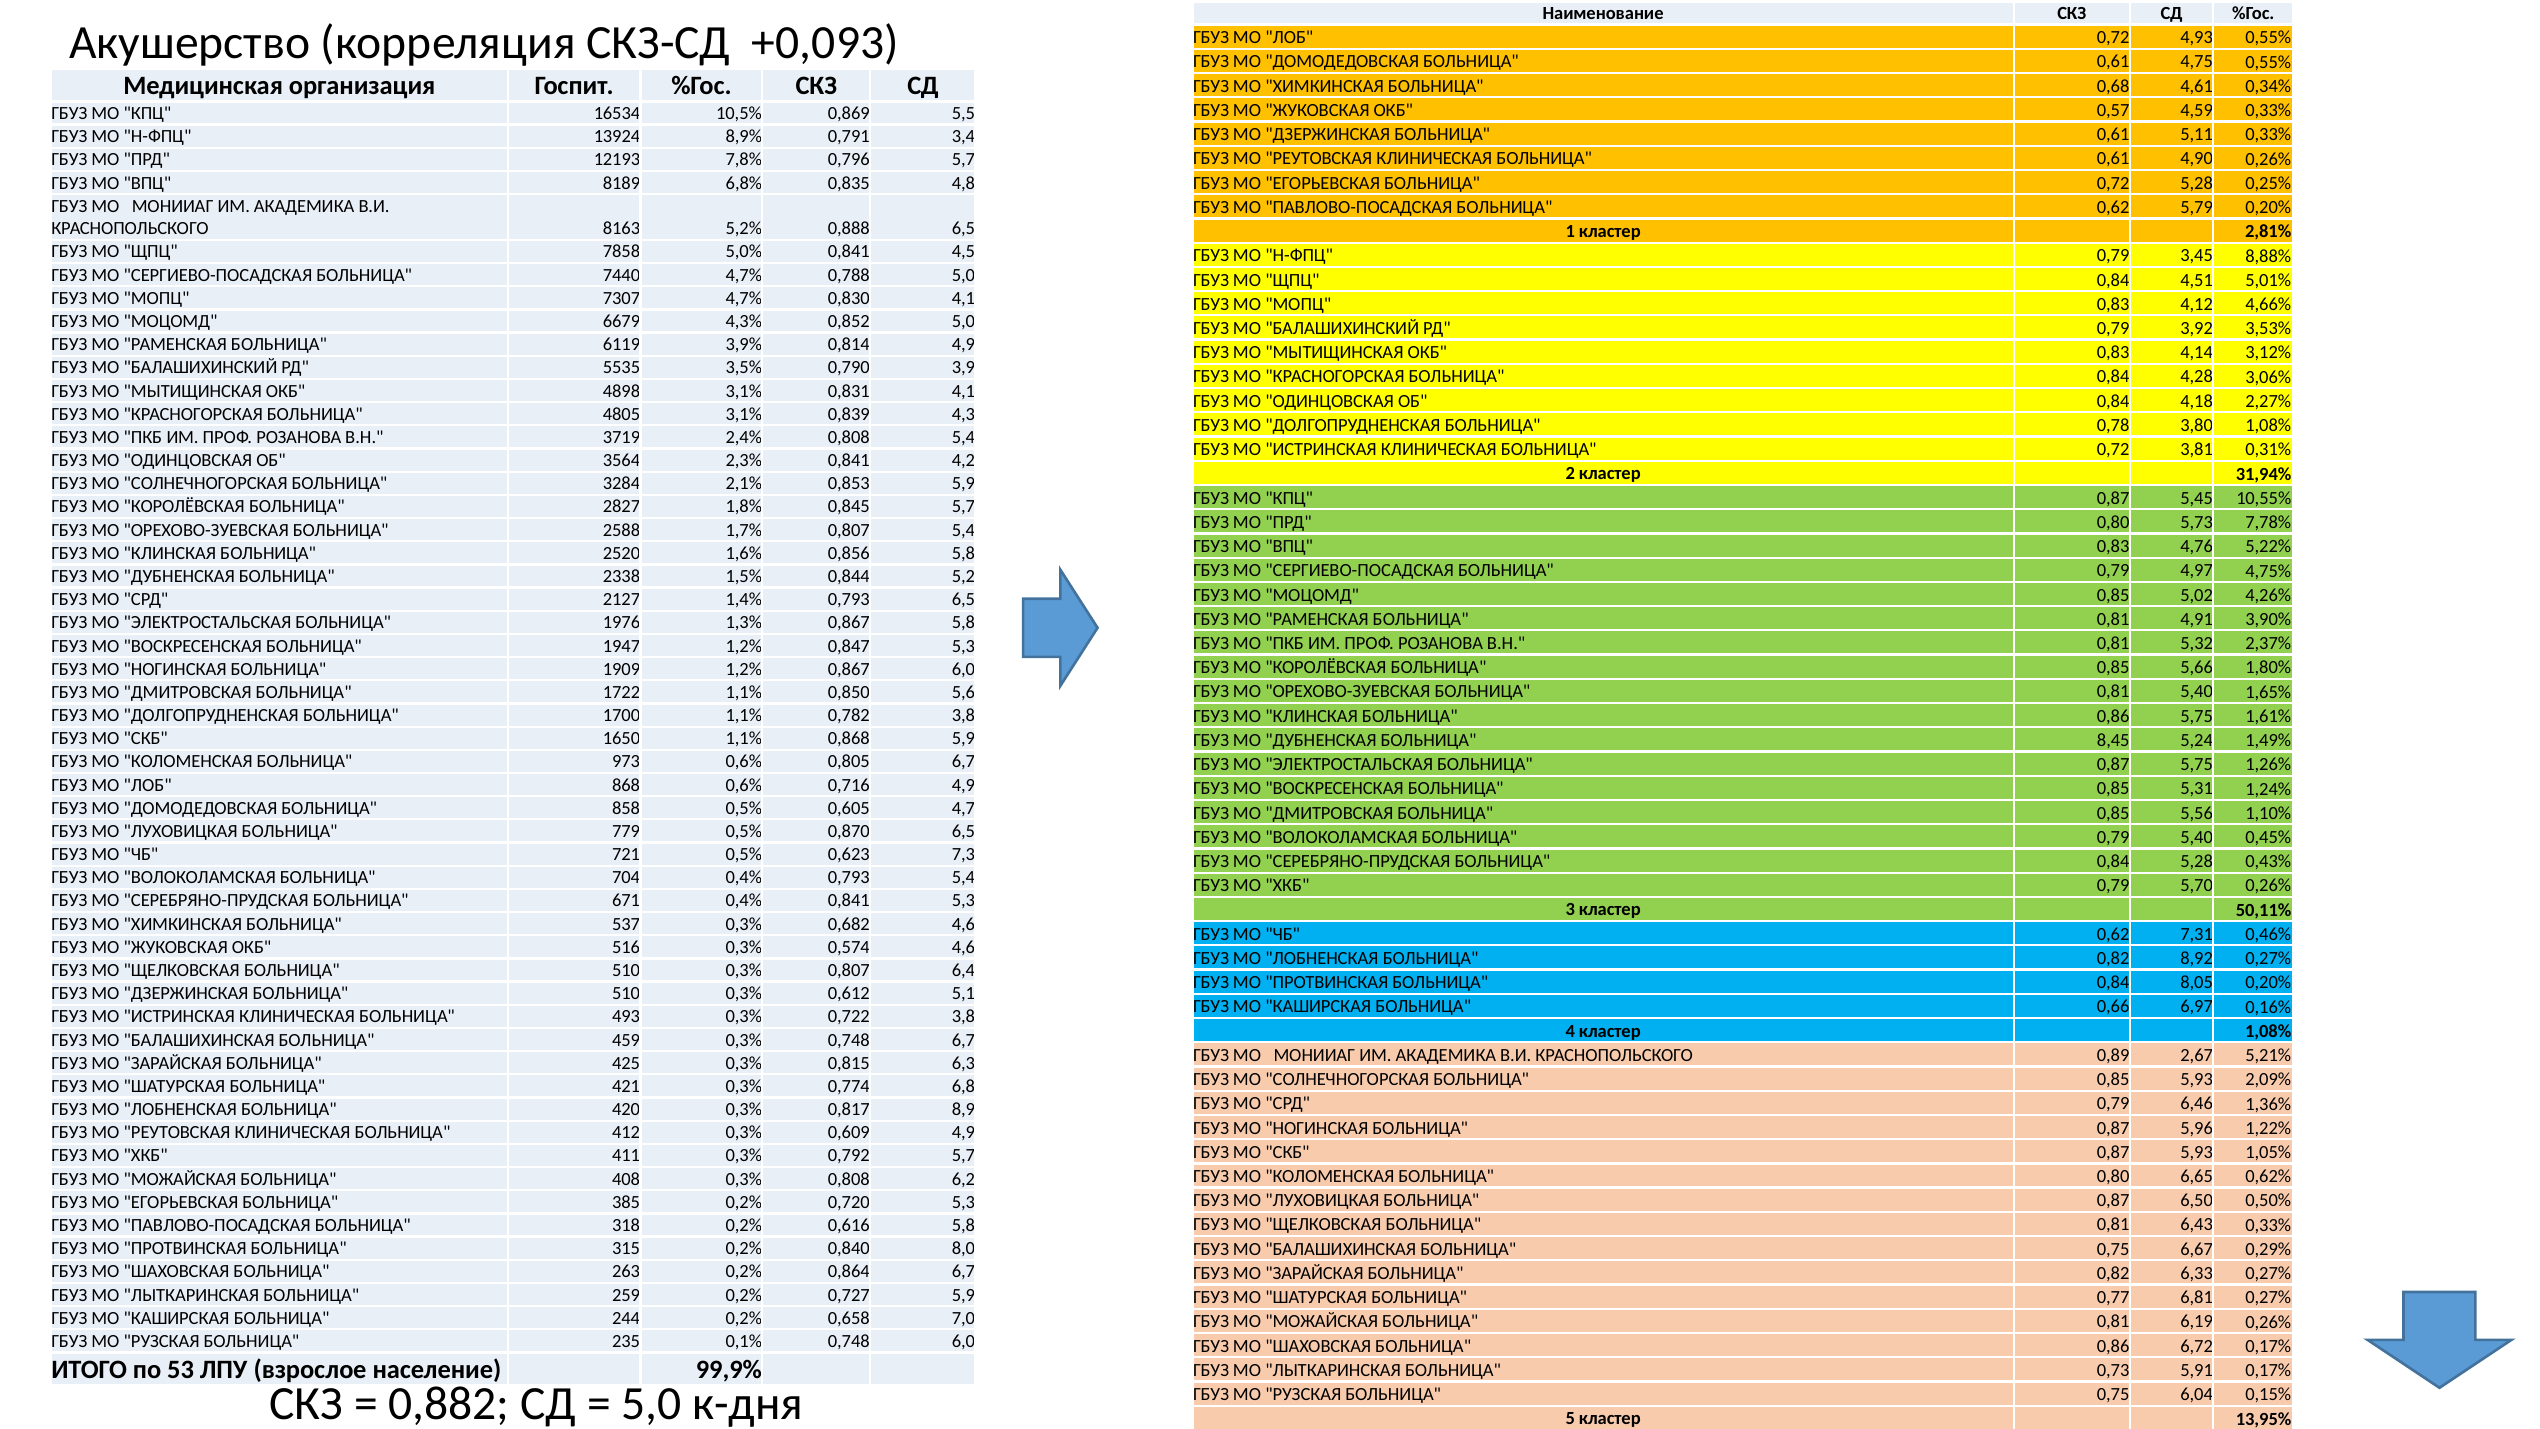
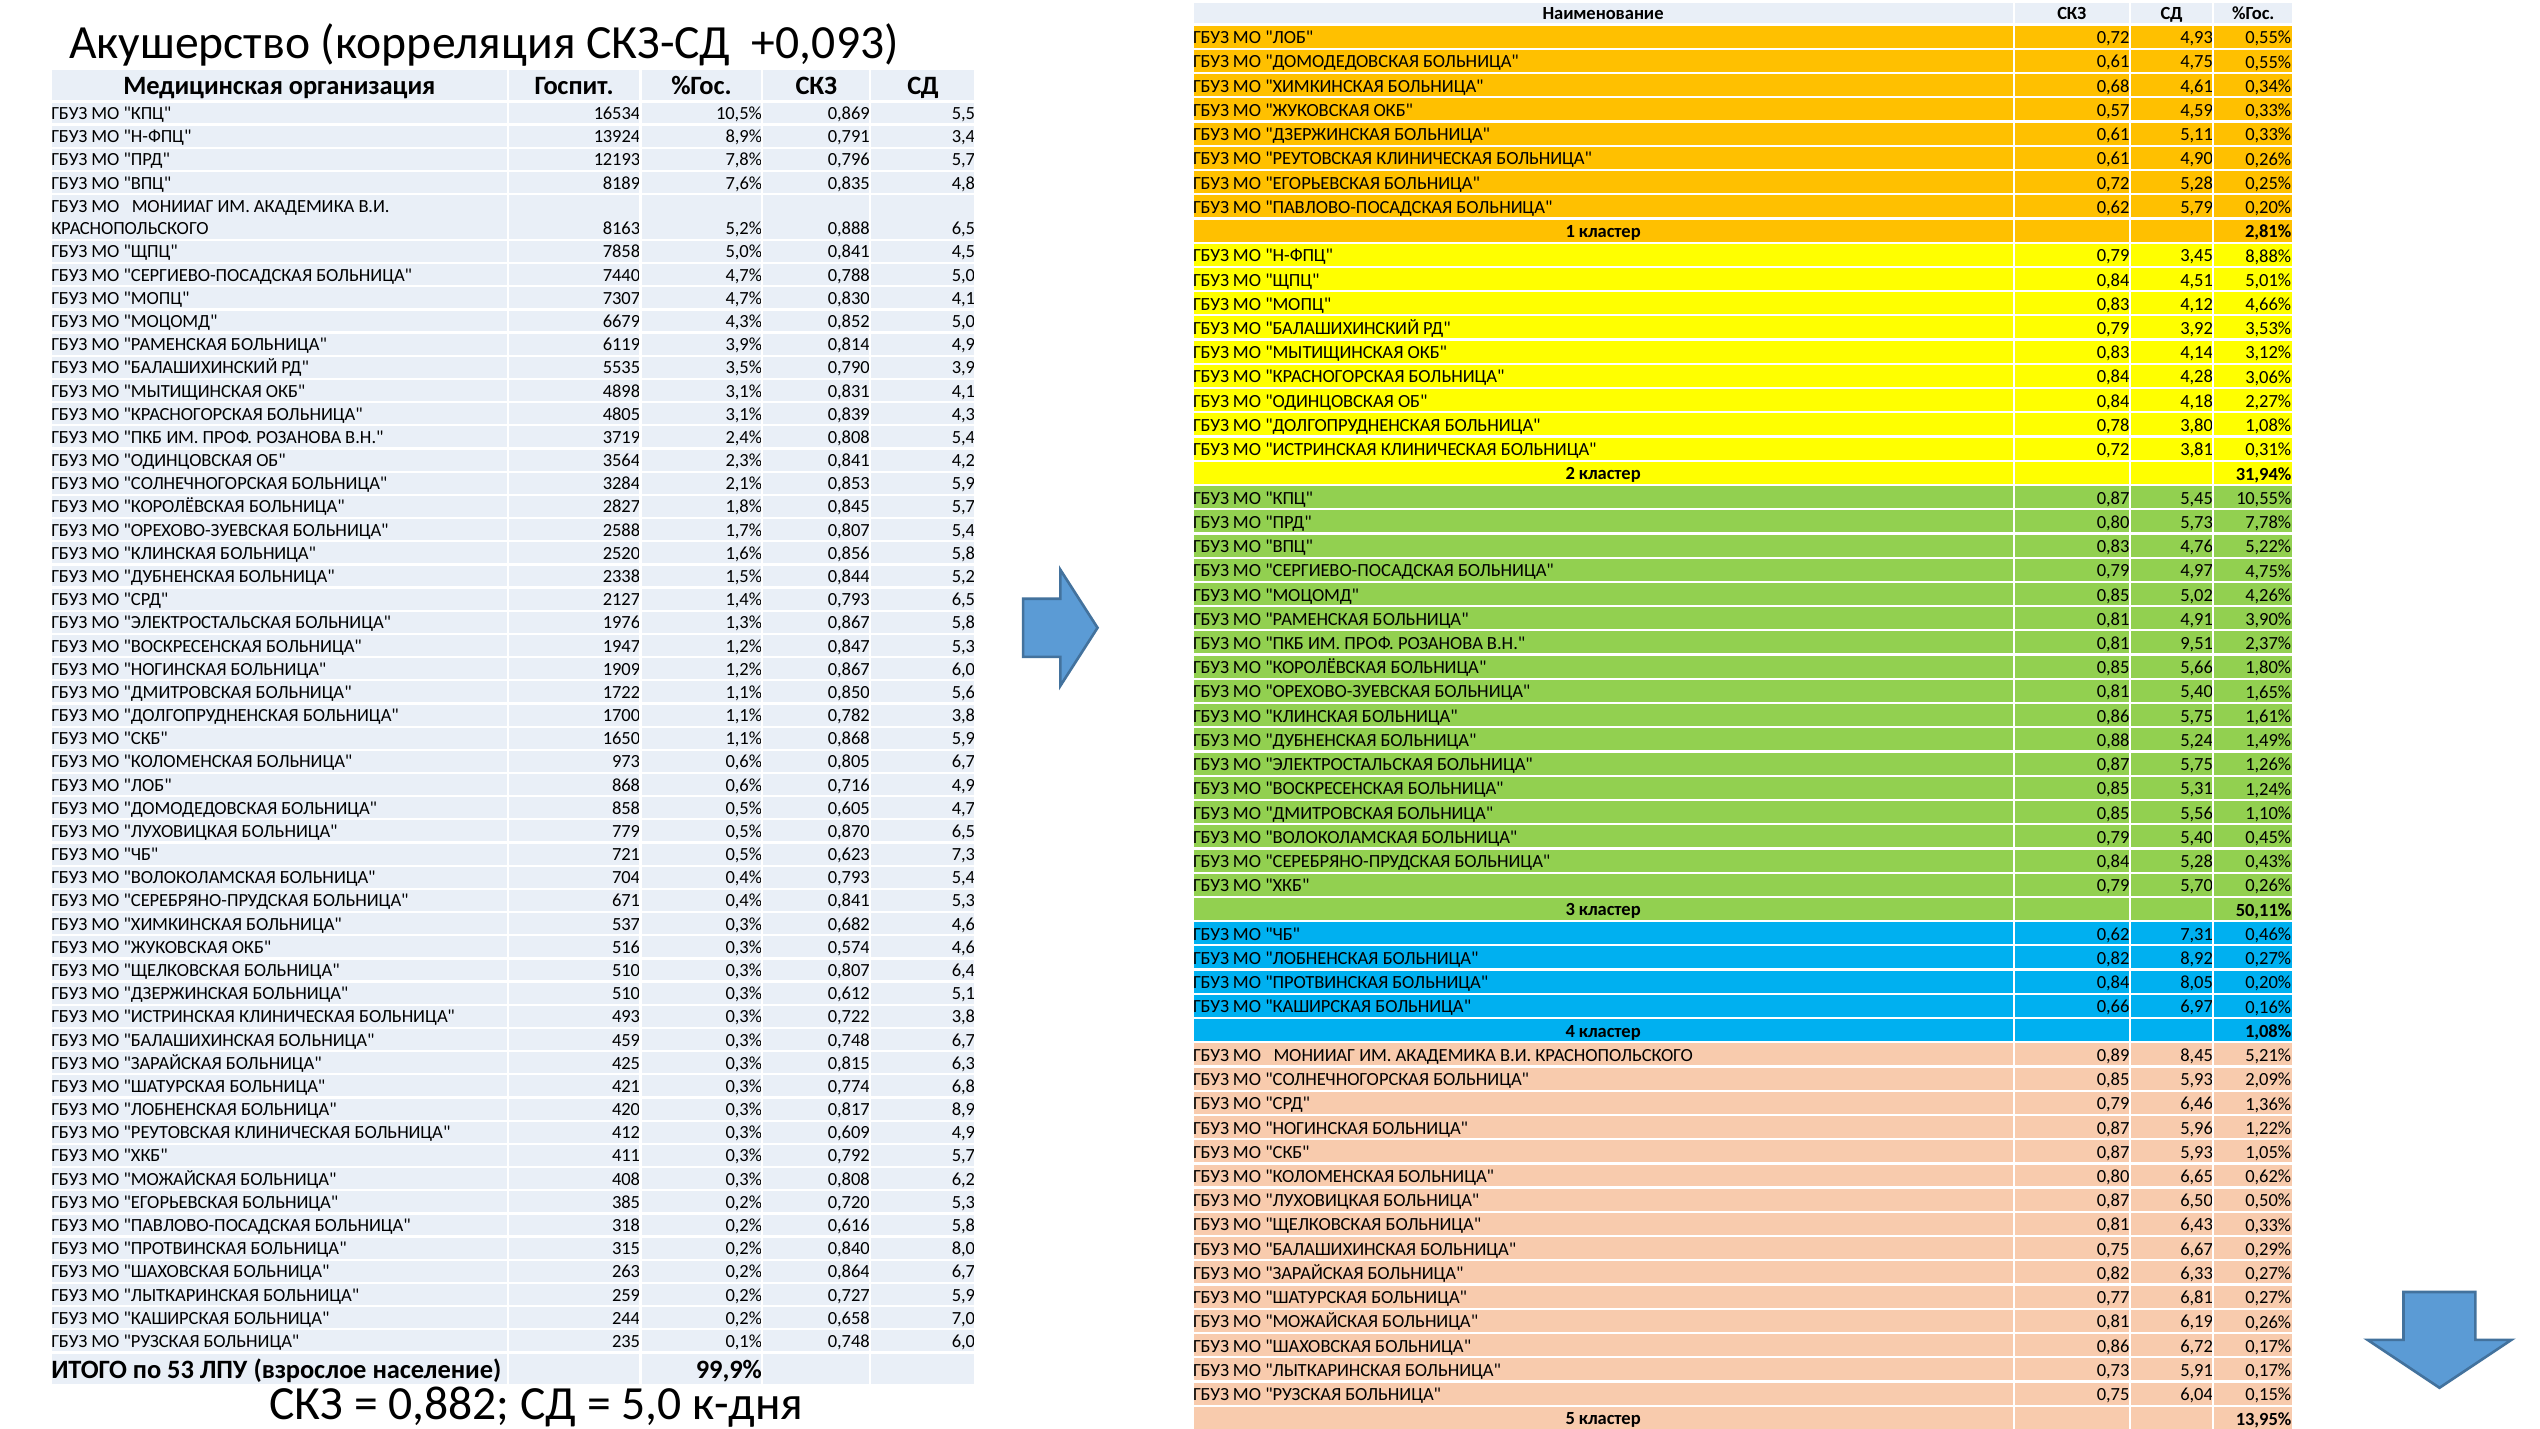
6,8%: 6,8% -> 7,6% (744, 183)
5,32: 5,32 -> 9,51 (2197, 643)
8,45: 8,45 -> 0,88 (2113, 740)
2,67: 2,67 -> 8,45 (2197, 1055)
